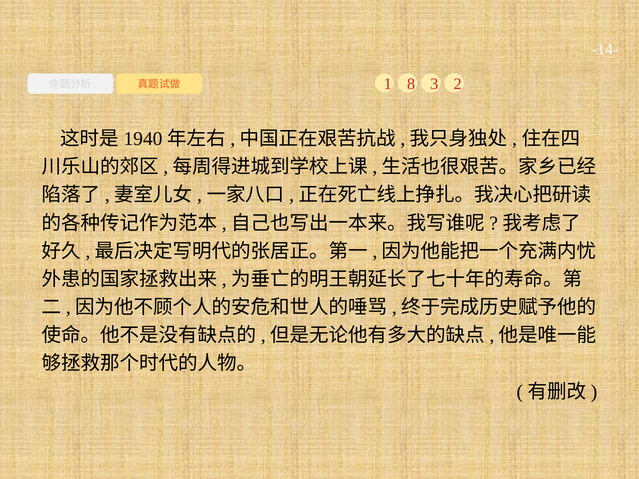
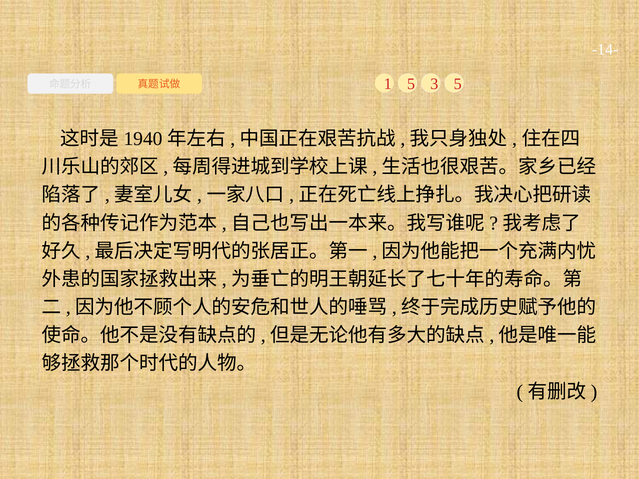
1 8: 8 -> 5 (411, 84)
3 2: 2 -> 5 (458, 84)
